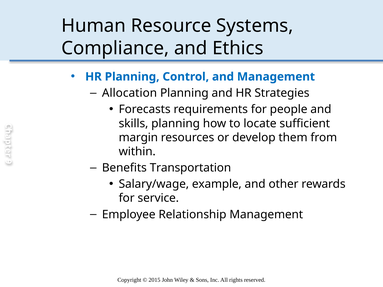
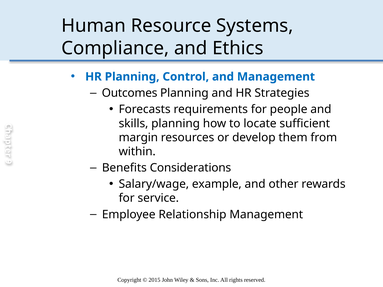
Allocation: Allocation -> Outcomes (130, 93)
Transportation: Transportation -> Considerations (190, 168)
